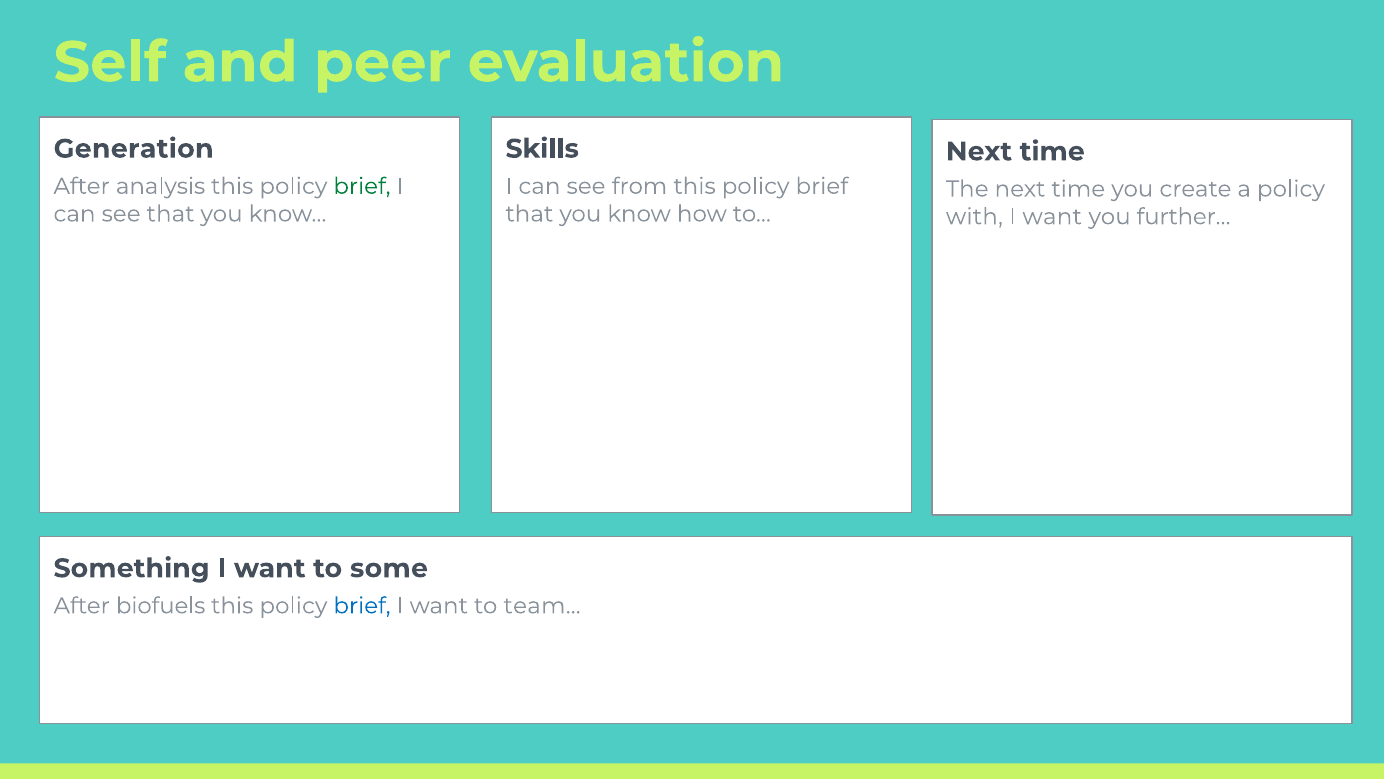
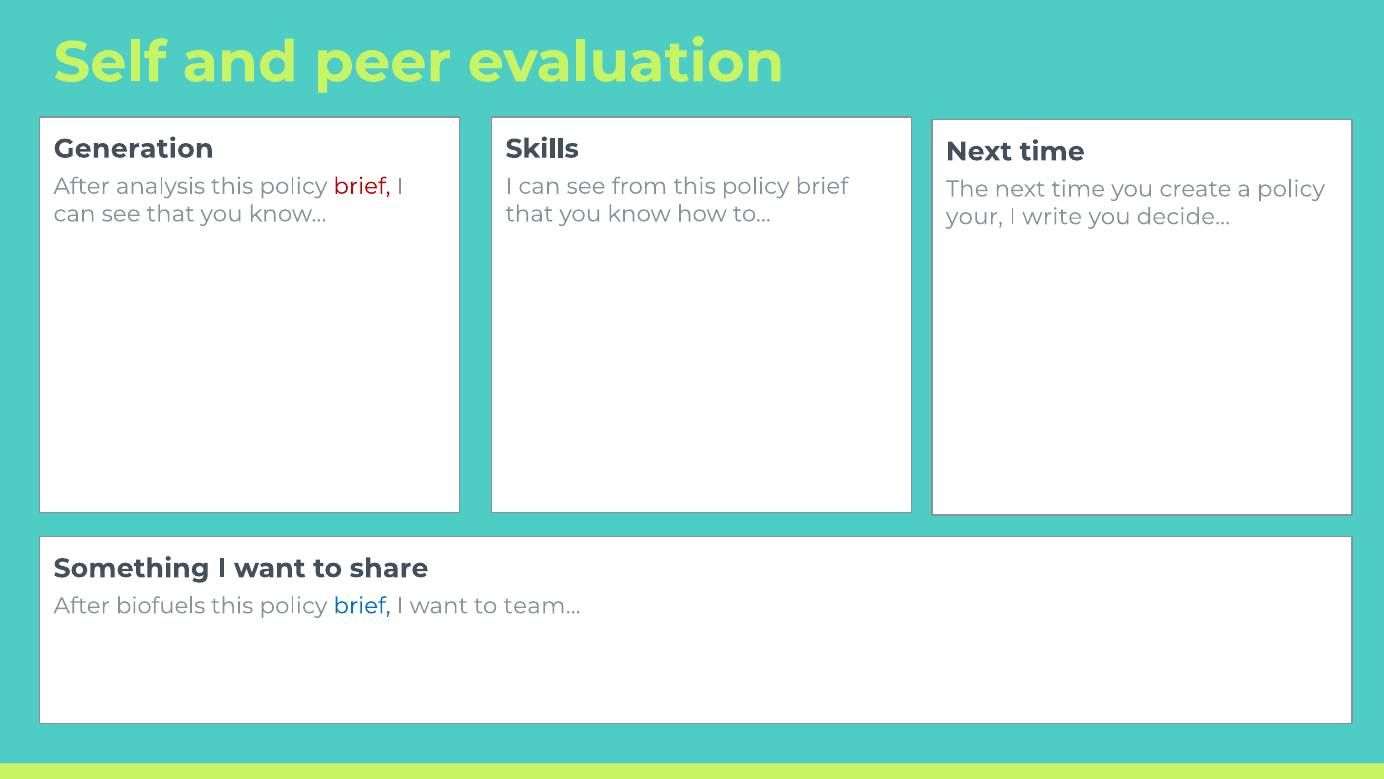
brief colour: green -> red (362, 186)
with: with -> your (974, 217)
want: want -> write (1052, 217)
further…: further… -> decide… (1183, 217)
some: some -> share (389, 568)
